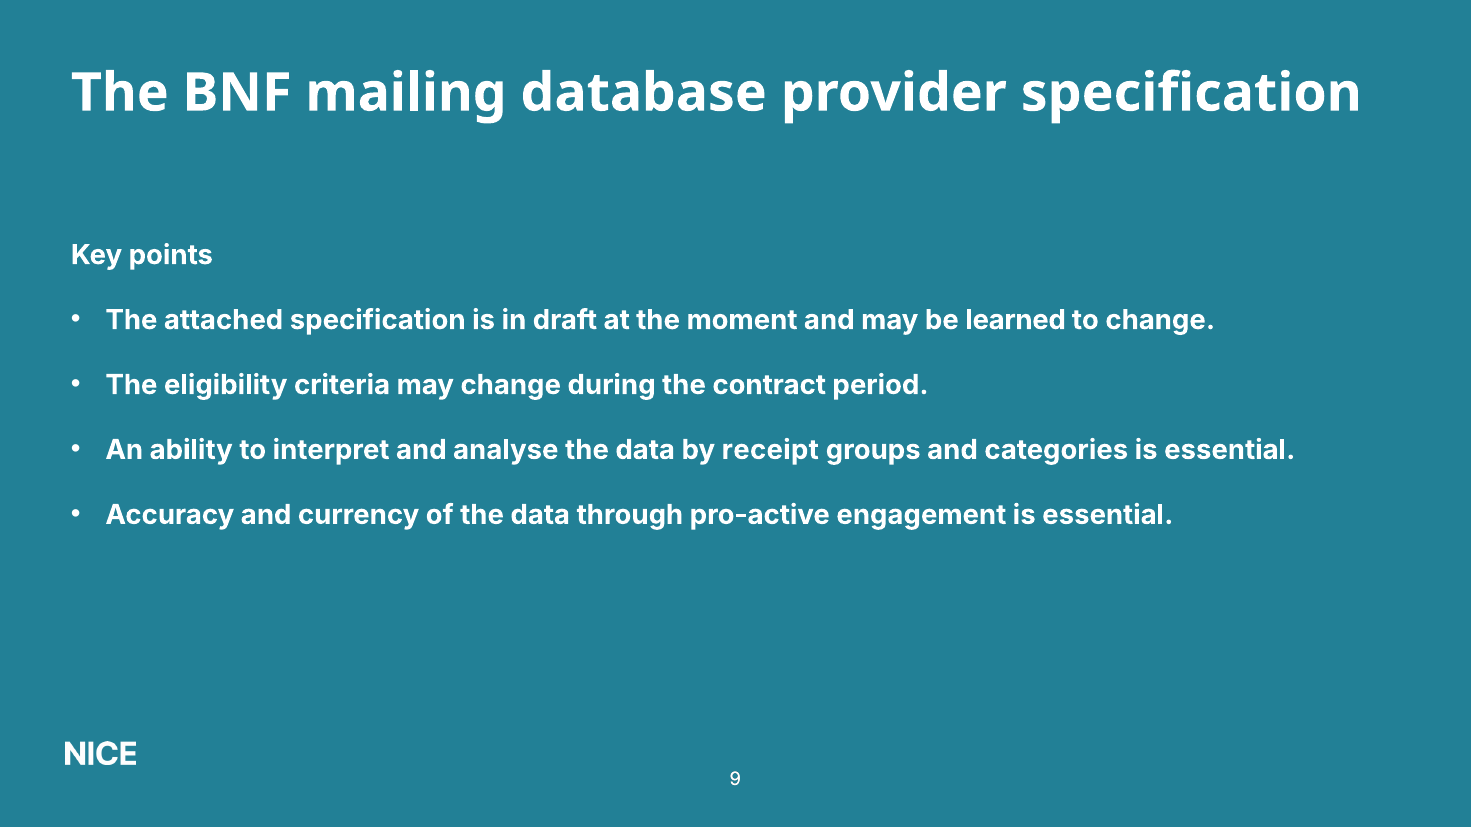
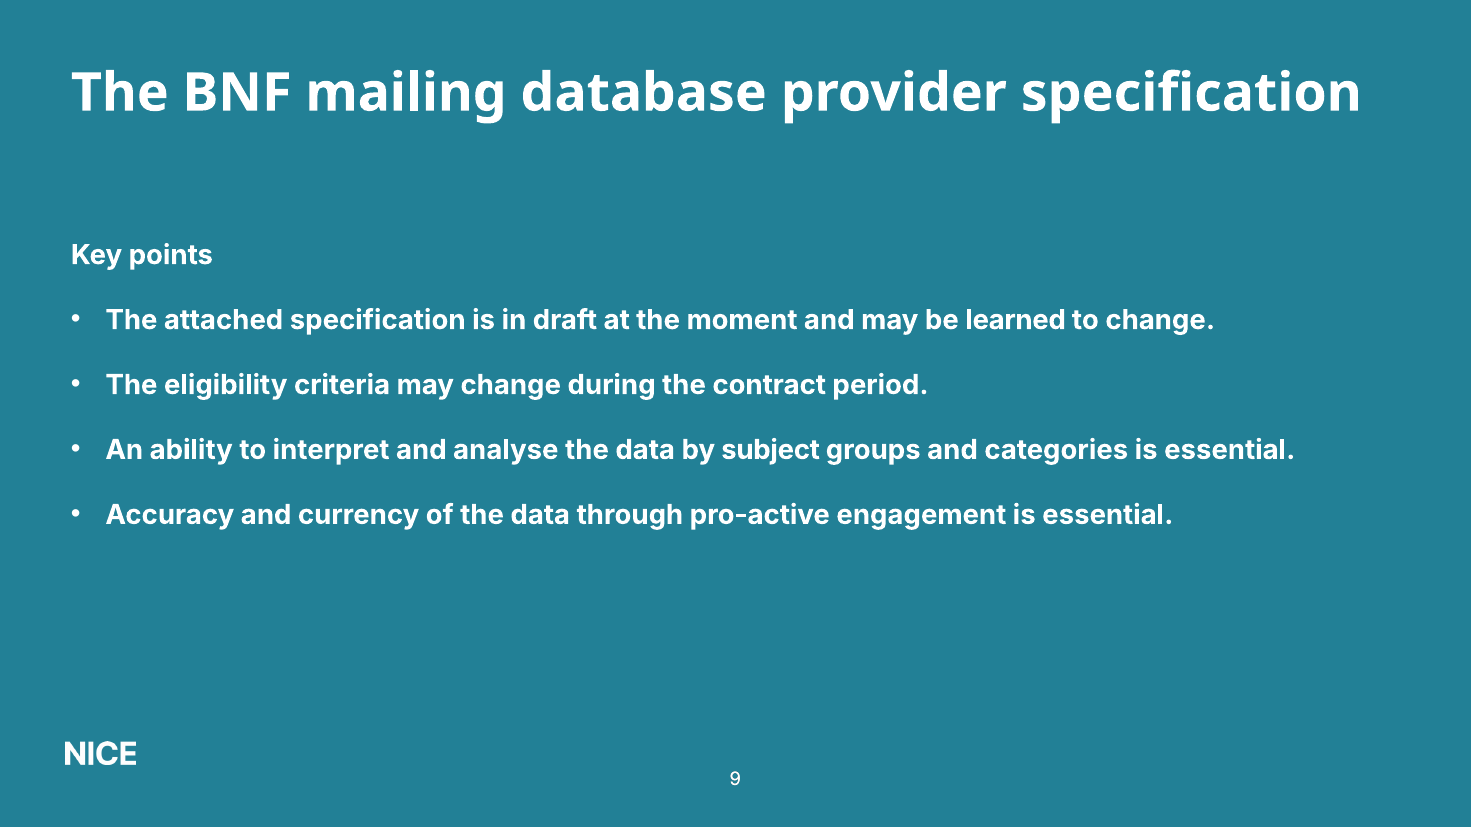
receipt: receipt -> subject (770, 450)
